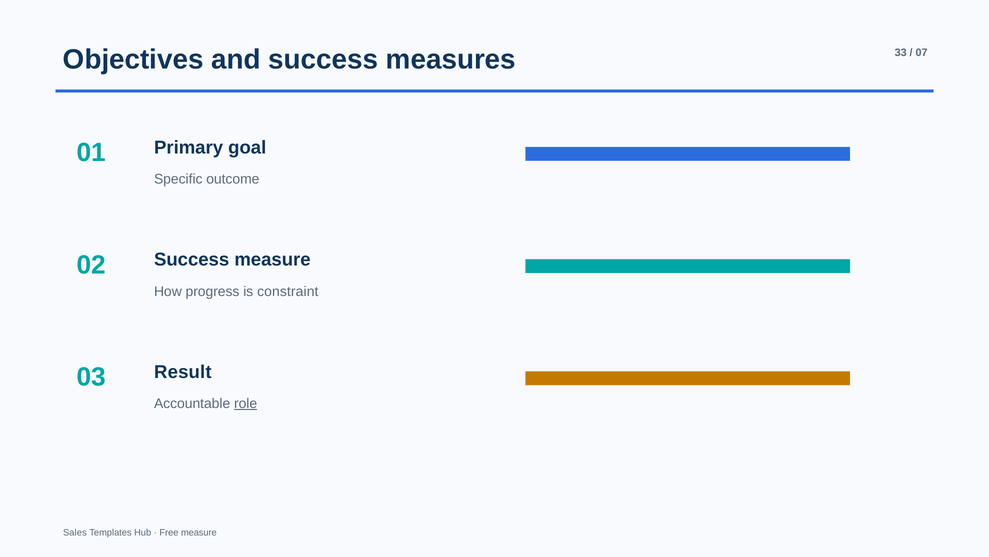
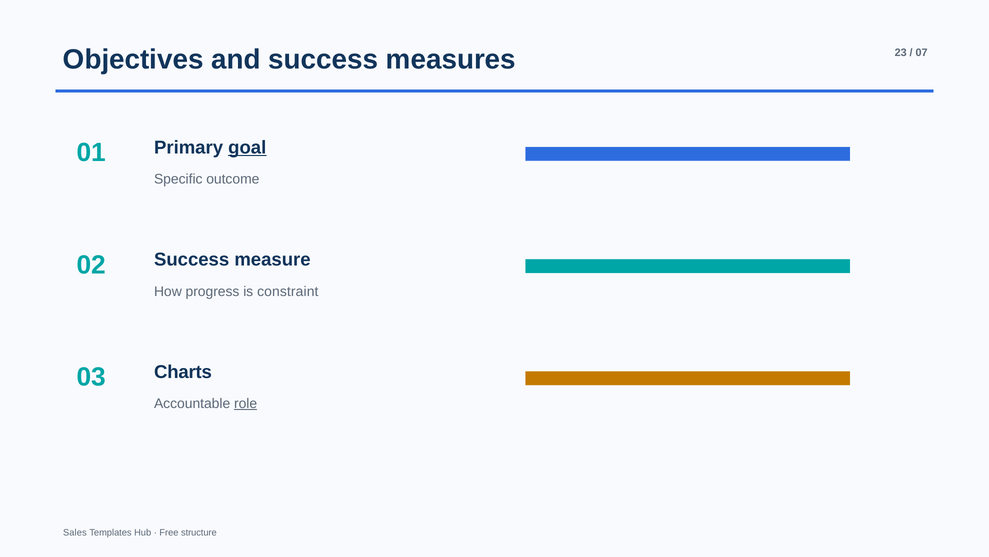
33: 33 -> 23 (901, 53)
goal underline: none -> present (247, 147)
Result: Result -> Charts (183, 371)
Free measure: measure -> structure (199, 532)
